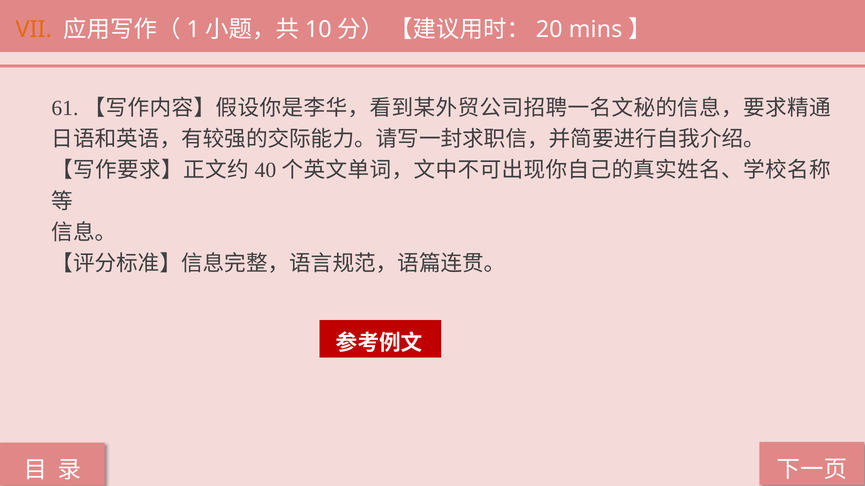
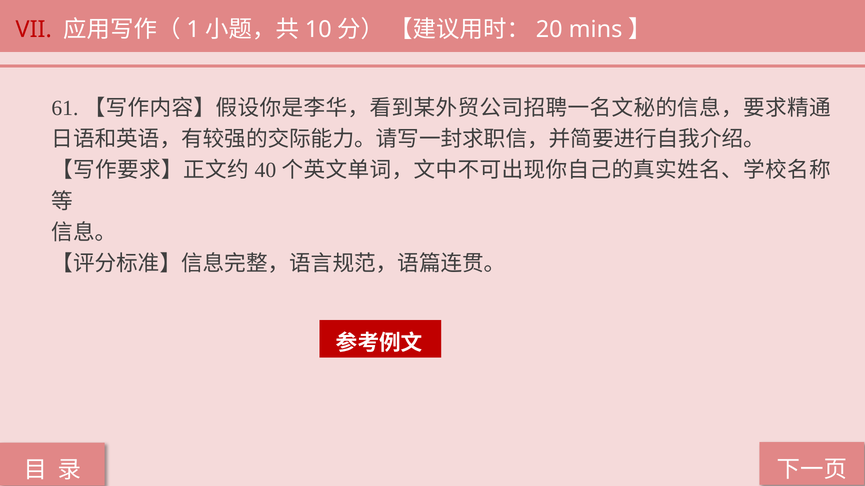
VII colour: orange -> red (34, 30)
